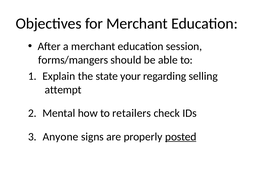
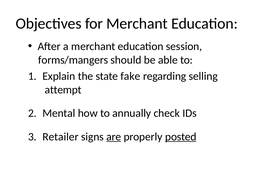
your: your -> fake (130, 76)
retailers: retailers -> annually (132, 113)
Anyone: Anyone -> Retailer (61, 137)
are underline: none -> present (114, 137)
